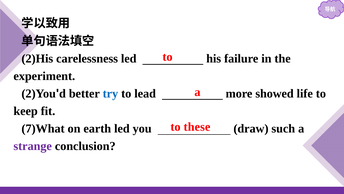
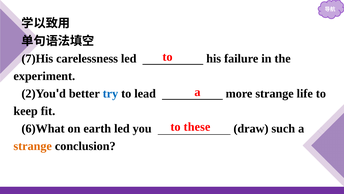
2)His: 2)His -> 7)His (37, 58)
more showed: showed -> strange (275, 93)
7)What: 7)What -> 6)What (43, 128)
strange colour: purple -> orange (33, 146)
